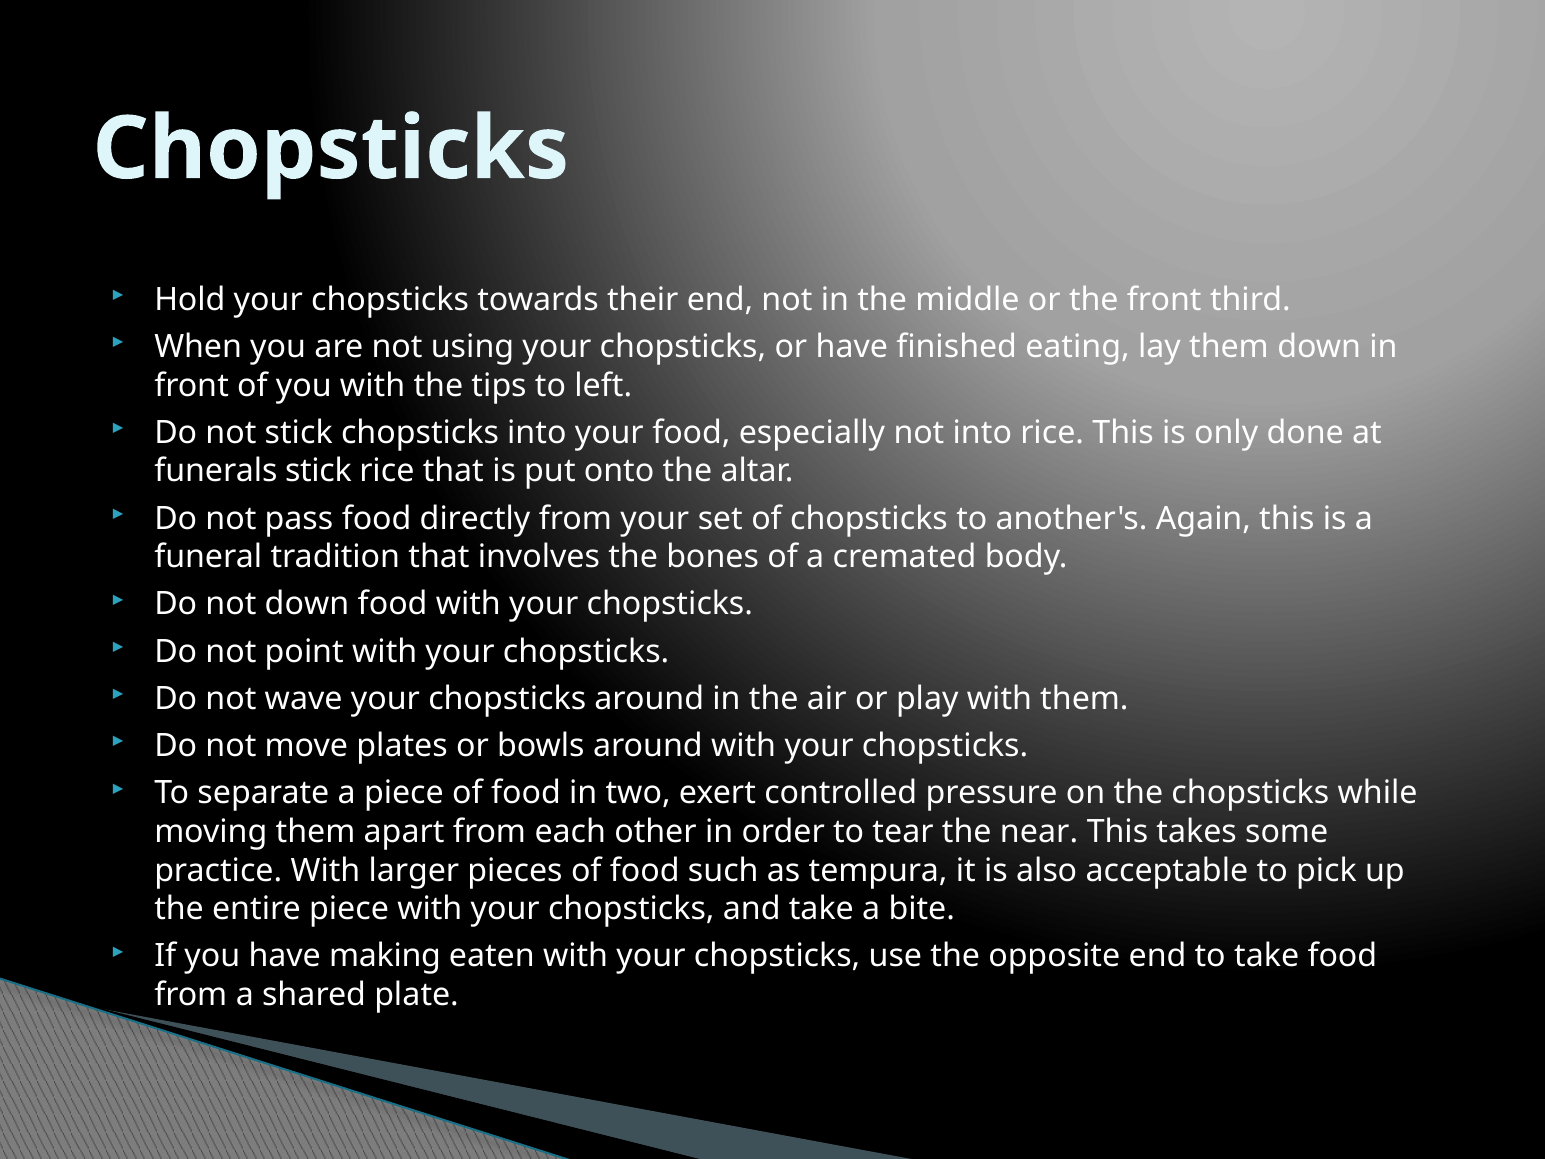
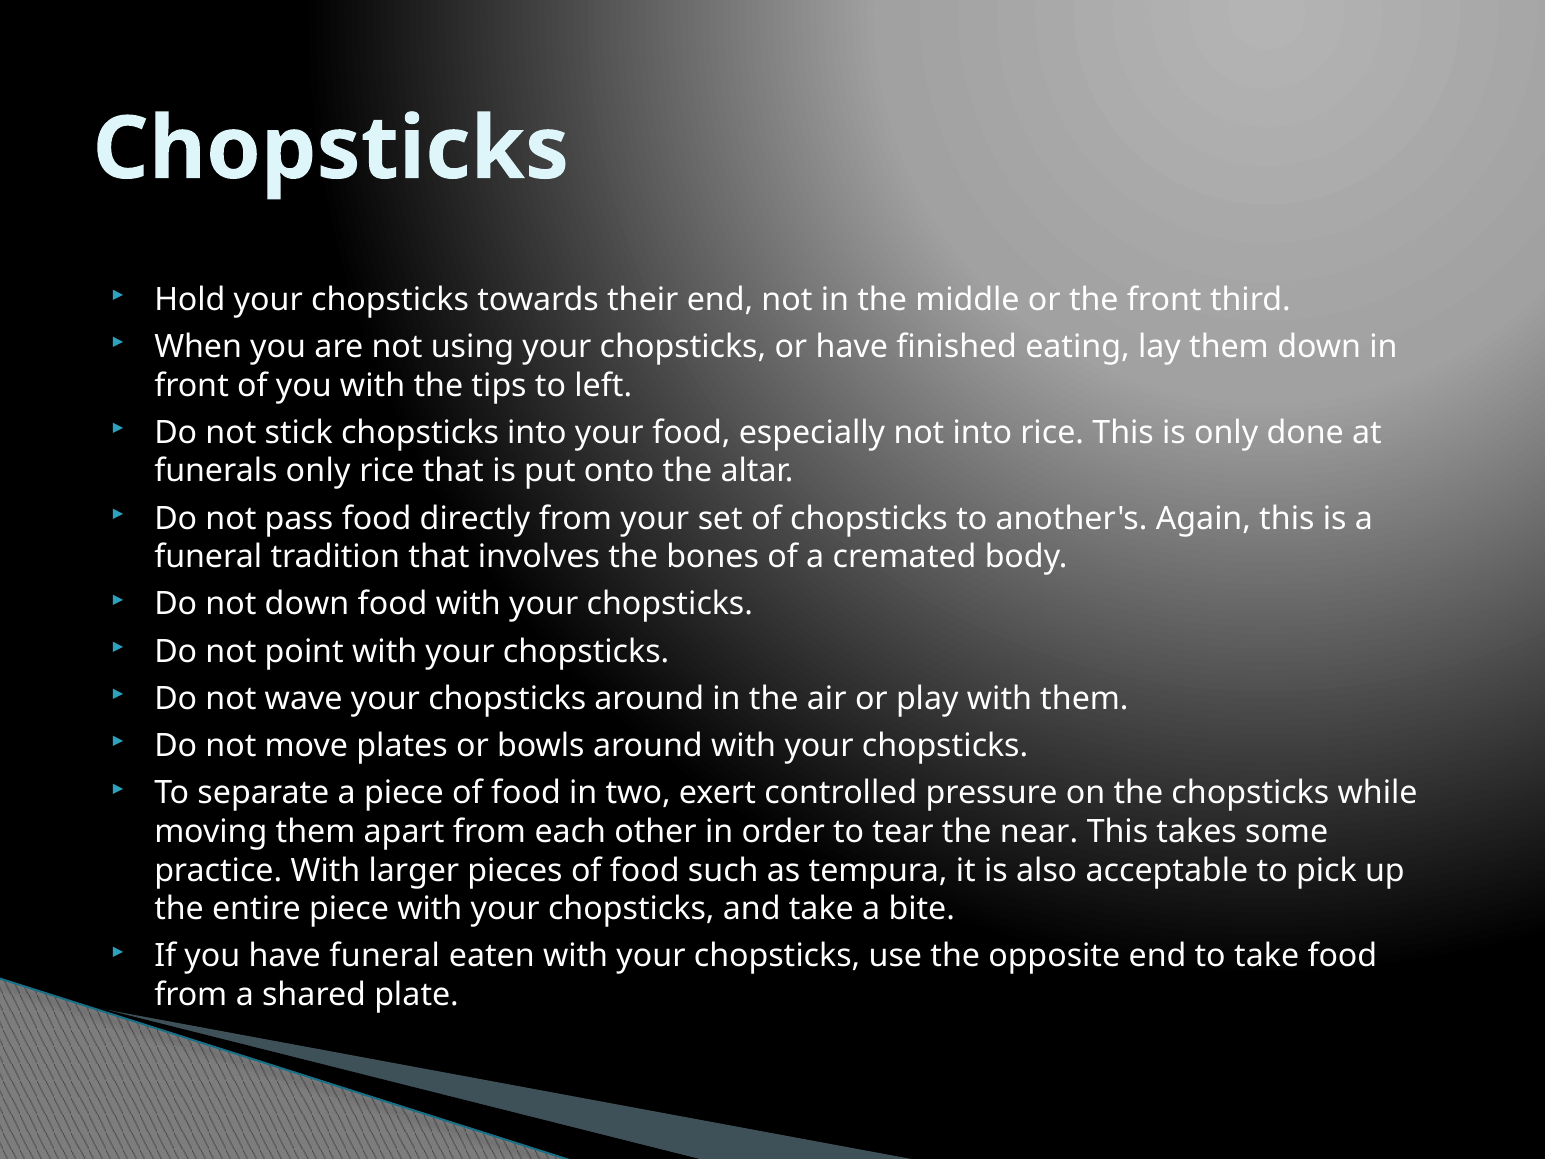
funerals stick: stick -> only (318, 471)
have making: making -> funeral (385, 956)
